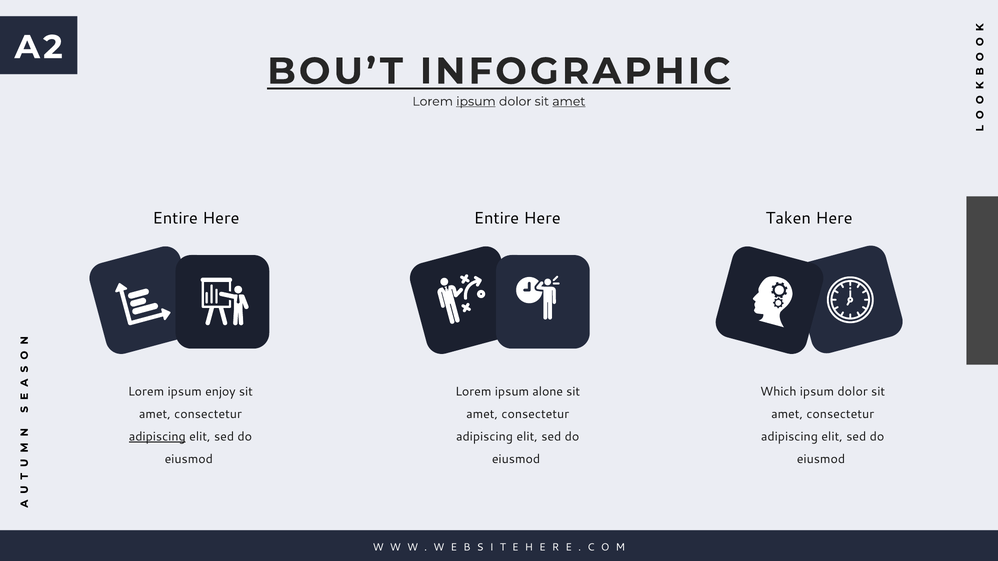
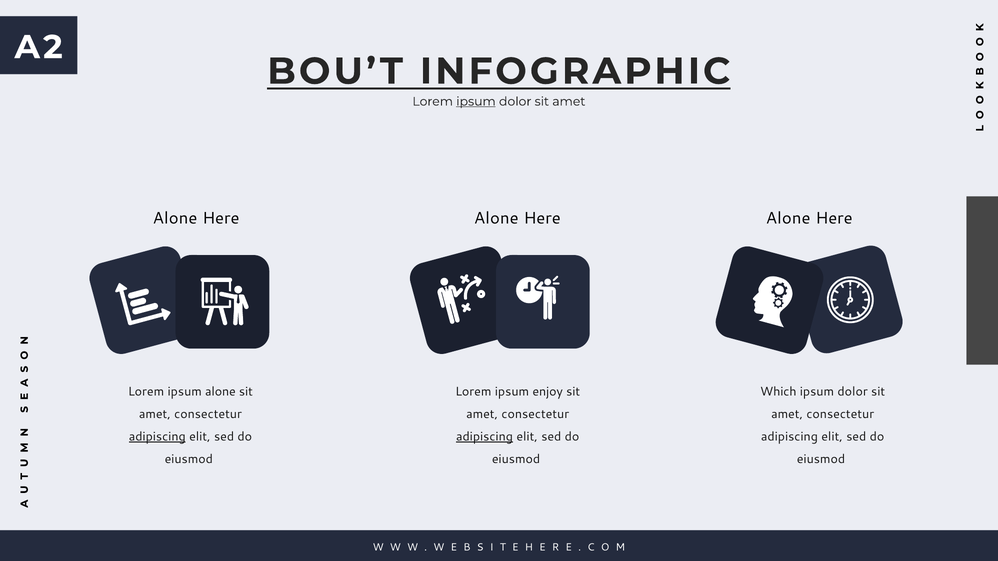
amet underline: present -> none (569, 102)
Entire: Entire -> Alone (175, 218)
Entire: Entire -> Alone (496, 218)
Taken: Taken -> Alone (788, 218)
ipsum enjoy: enjoy -> alone (220, 392)
alone: alone -> enjoy (548, 392)
adipiscing underline: none -> present (484, 437)
